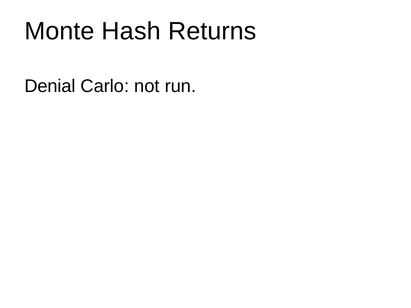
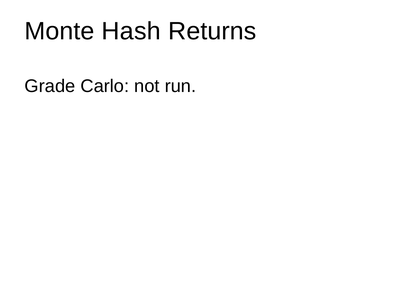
Denial: Denial -> Grade (50, 86)
